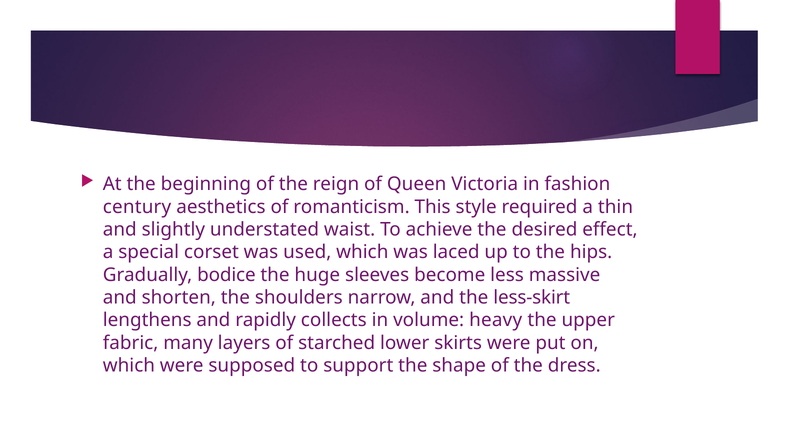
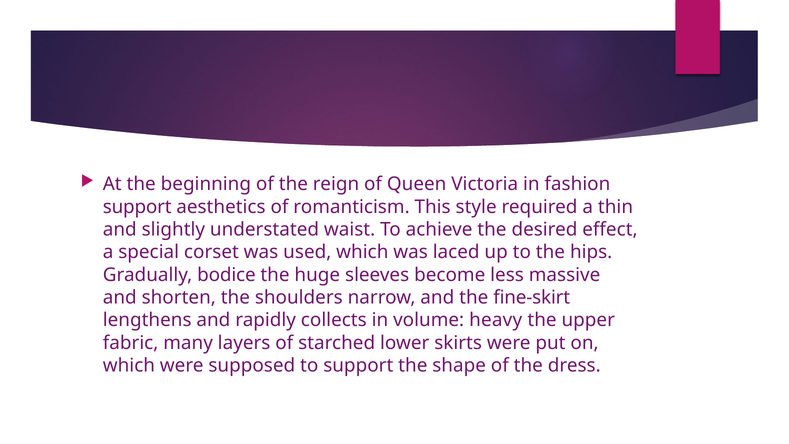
century: century -> support (137, 207)
less-skirt: less-skirt -> fine-skirt (532, 297)
